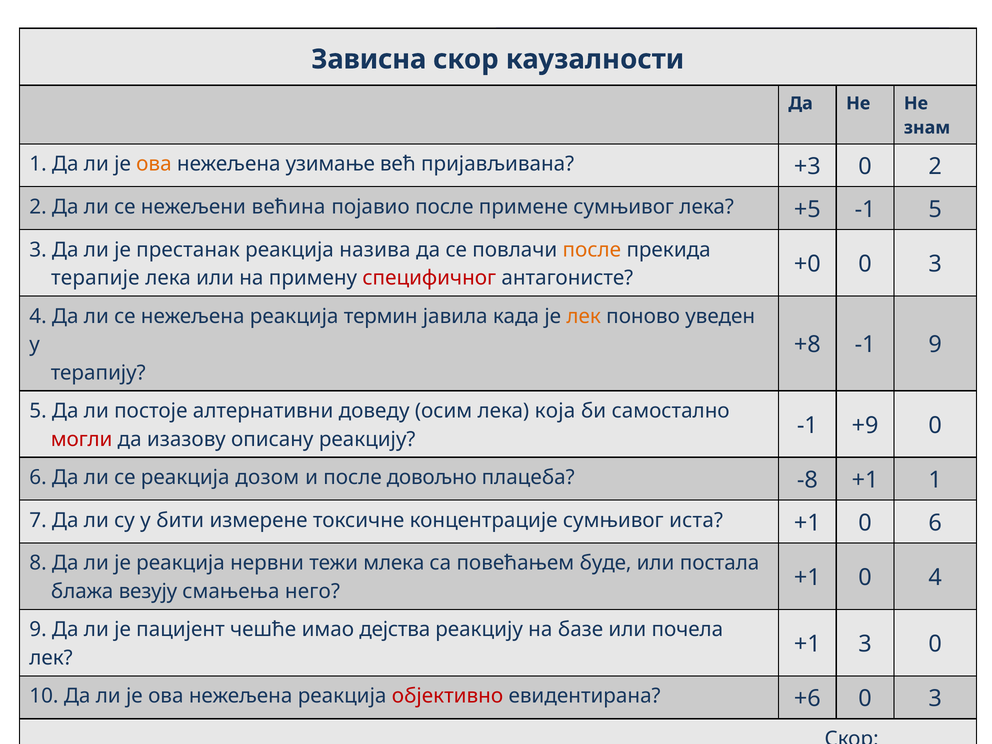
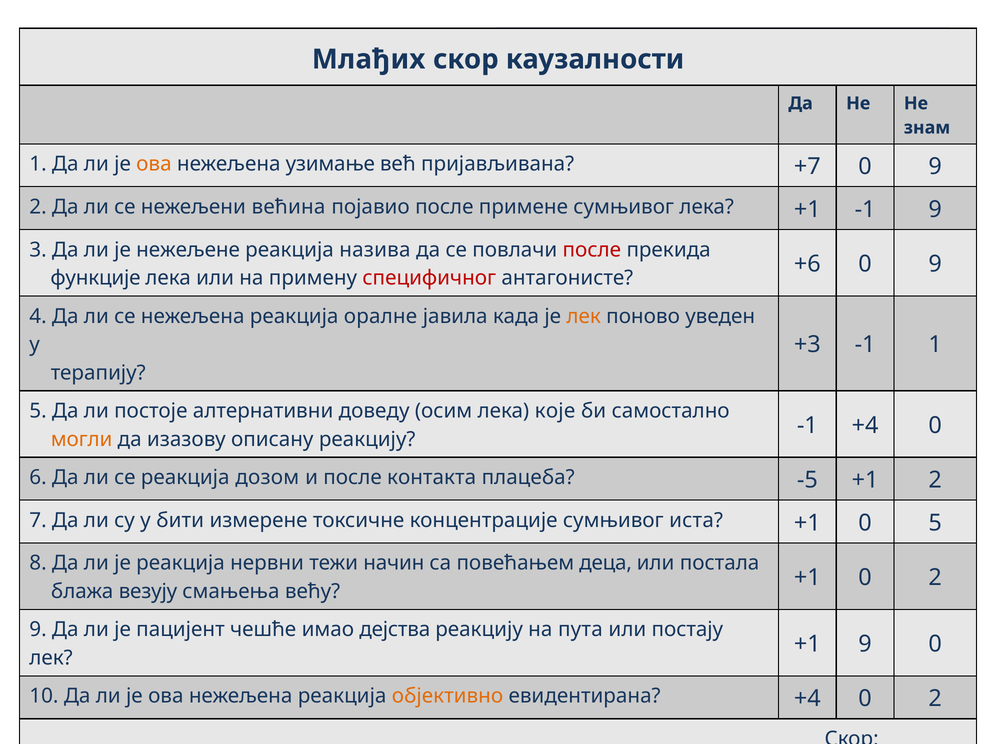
Зависна: Зависна -> Млађих (369, 59)
+3: +3 -> +7 (807, 167)
2: 2 -> 9 (935, 167)
лека +5: +5 -> +1 (807, 209)
-1 5: 5 -> 9 (935, 209)
престанак: престанак -> нежељене (188, 250)
после colour: orange -> red (592, 250)
+0: +0 -> +6 (807, 264)
3: 3 -> 9 (935, 264)
терапије: терапије -> функције (96, 278)
термин: термин -> оралне (381, 316)
+8: +8 -> +3 (807, 345)
-1 9: 9 -> 1 (935, 345)
која: која -> које (555, 411)
-1 +9: +9 -> +4 (865, 425)
могли colour: red -> orange (82, 439)
довољно: довољно -> контакта (432, 478)
-8: -8 -> -5 (807, 480)
+1 1: 1 -> 2 (935, 480)
+1 0 6: 6 -> 5 (935, 523)
млека: млека -> начин (394, 563)
буде: буде -> деца (606, 563)
+1 0 4: 4 -> 2 (935, 577)
него: него -> већу (313, 591)
базе: базе -> пута (580, 630)
почела: почела -> постају (687, 630)
+1 3: 3 -> 9 (865, 644)
објективно colour: red -> orange (447, 696)
евидентирана +6: +6 -> +4 (807, 699)
3: 3 -> 2 (935, 699)
